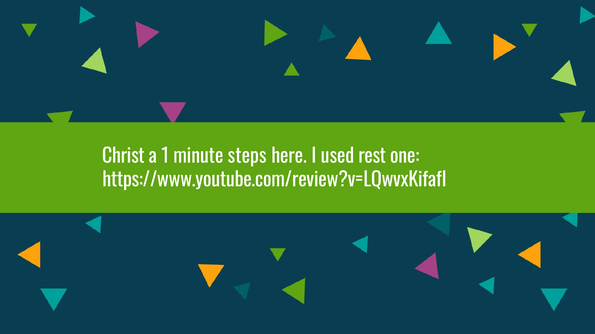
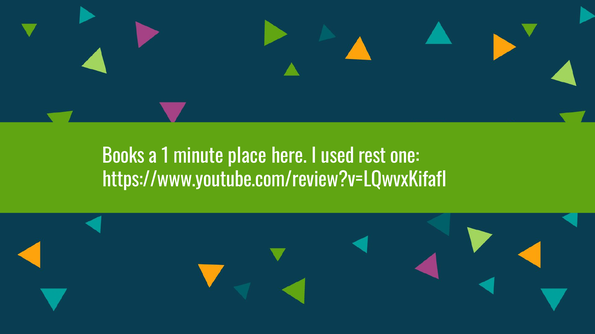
Christ: Christ -> Books (123, 157)
steps: steps -> place (247, 157)
